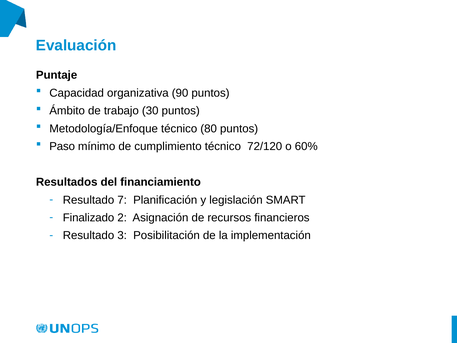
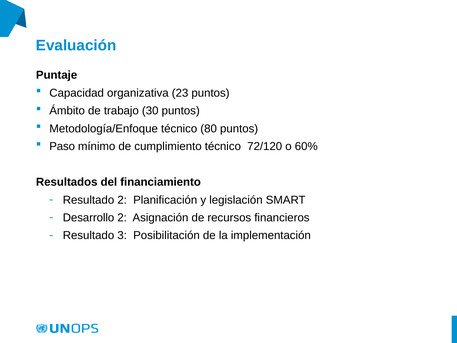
90: 90 -> 23 (180, 93)
Resultado 7: 7 -> 2 (122, 200)
Finalizado: Finalizado -> Desarrollo (89, 218)
